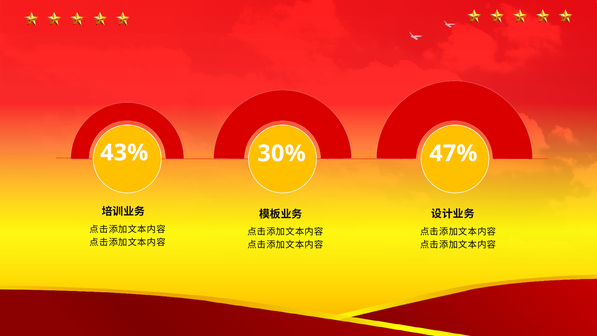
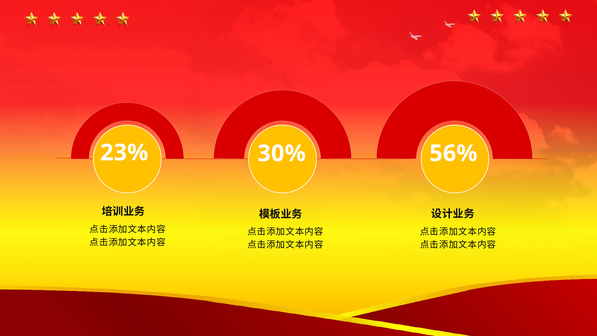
43%: 43% -> 23% (124, 153)
47%: 47% -> 56% (453, 153)
